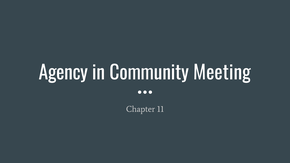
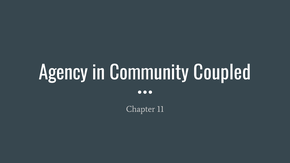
Meeting: Meeting -> Coupled (222, 73)
